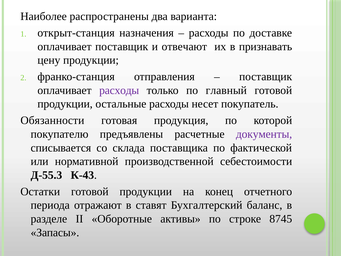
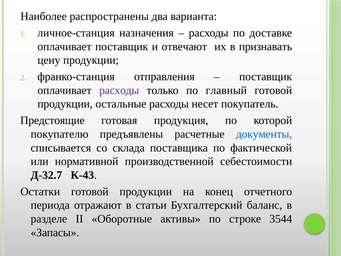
открыт-станция: открыт-станция -> личное-станция (76, 33)
Обязанности: Обязанности -> Предстоящие (52, 120)
документы colour: purple -> blue (264, 134)
Д-55.3: Д-55.3 -> Д-32.7 (46, 175)
ставят: ставят -> статьи (151, 205)
8745: 8745 -> 3544 (281, 219)
